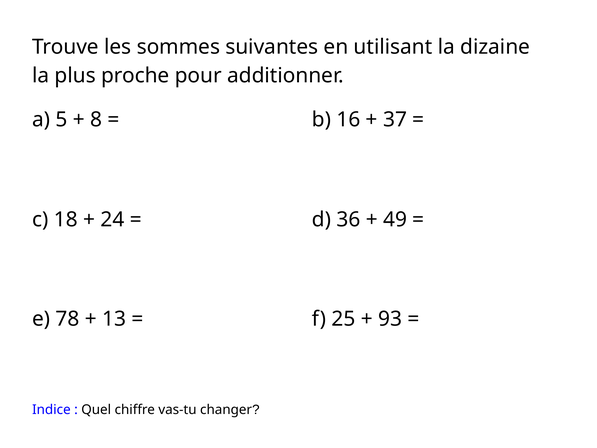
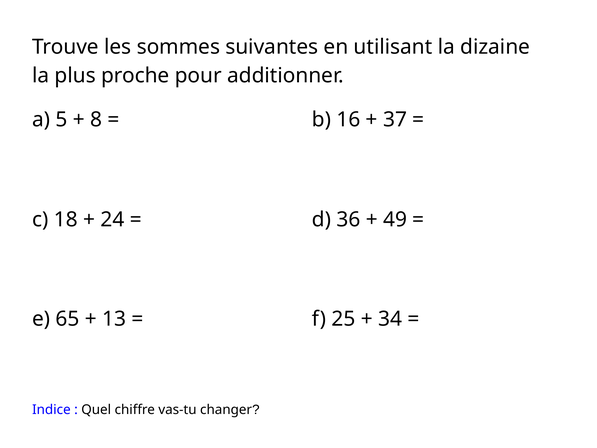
78: 78 -> 65 (67, 319)
93: 93 -> 34 (390, 319)
